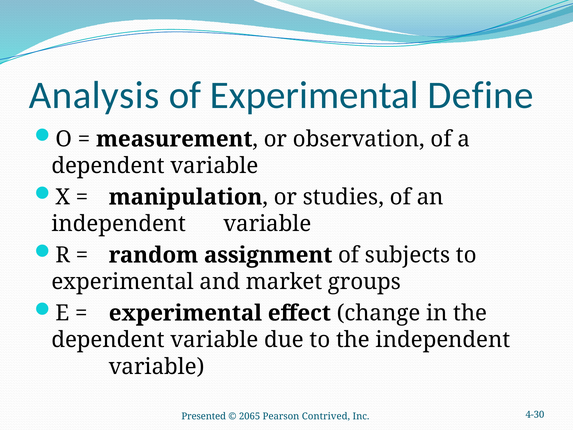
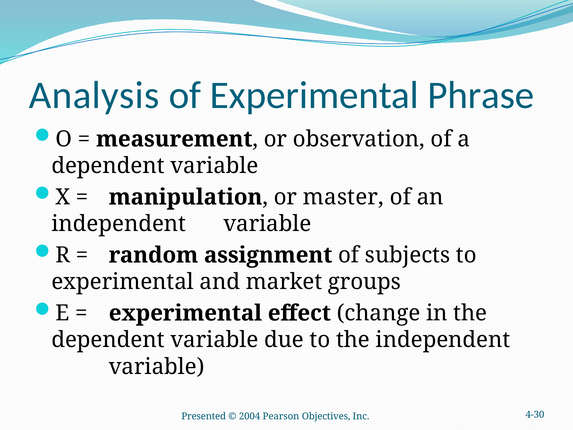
Define: Define -> Phrase (481, 95)
studies: studies -> master (343, 197)
2065: 2065 -> 2004 (250, 416)
Contrived: Contrived -> Objectives (326, 416)
